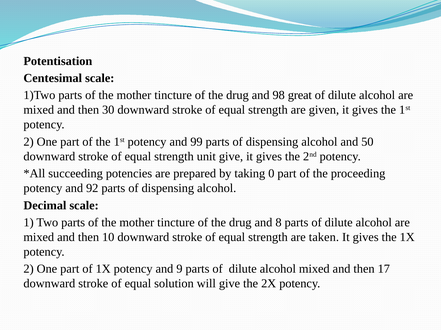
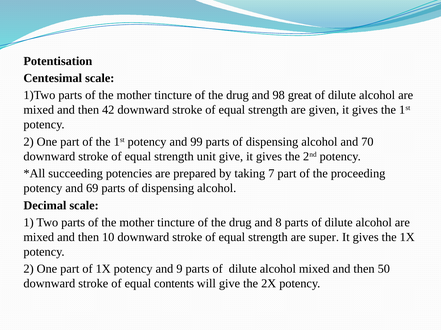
30: 30 -> 42 (108, 110)
50: 50 -> 70 (367, 142)
0: 0 -> 7 (271, 174)
92: 92 -> 69 (92, 189)
taken: taken -> super (324, 238)
17: 17 -> 50 (384, 269)
solution: solution -> contents (174, 284)
